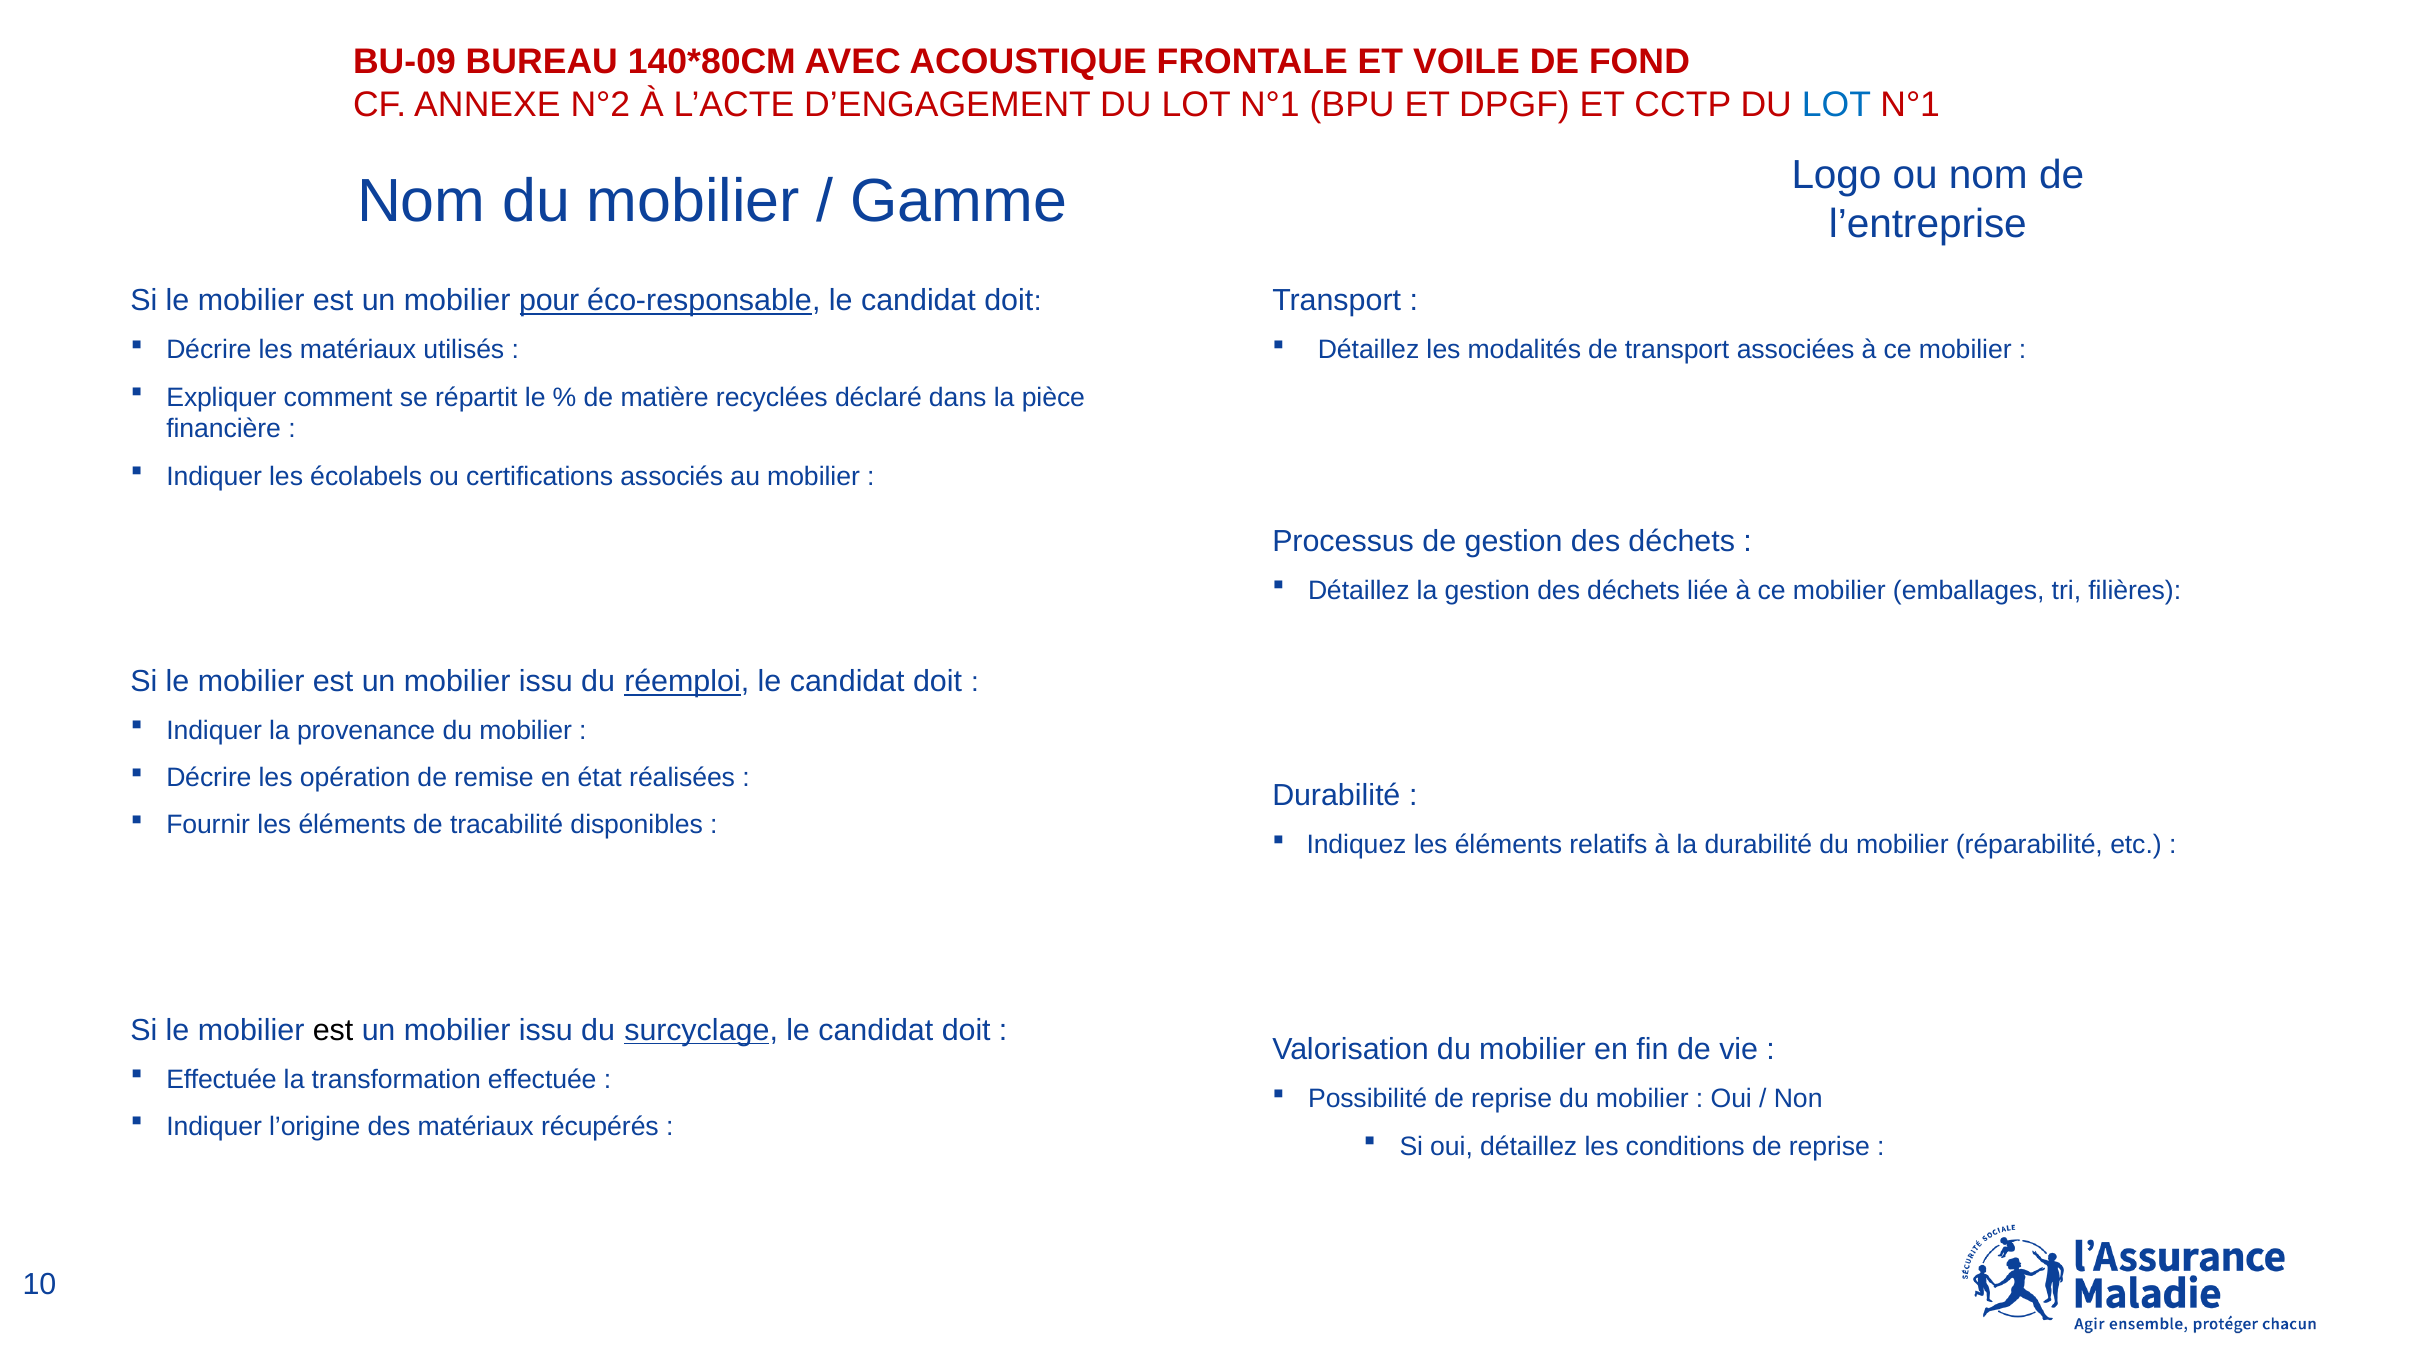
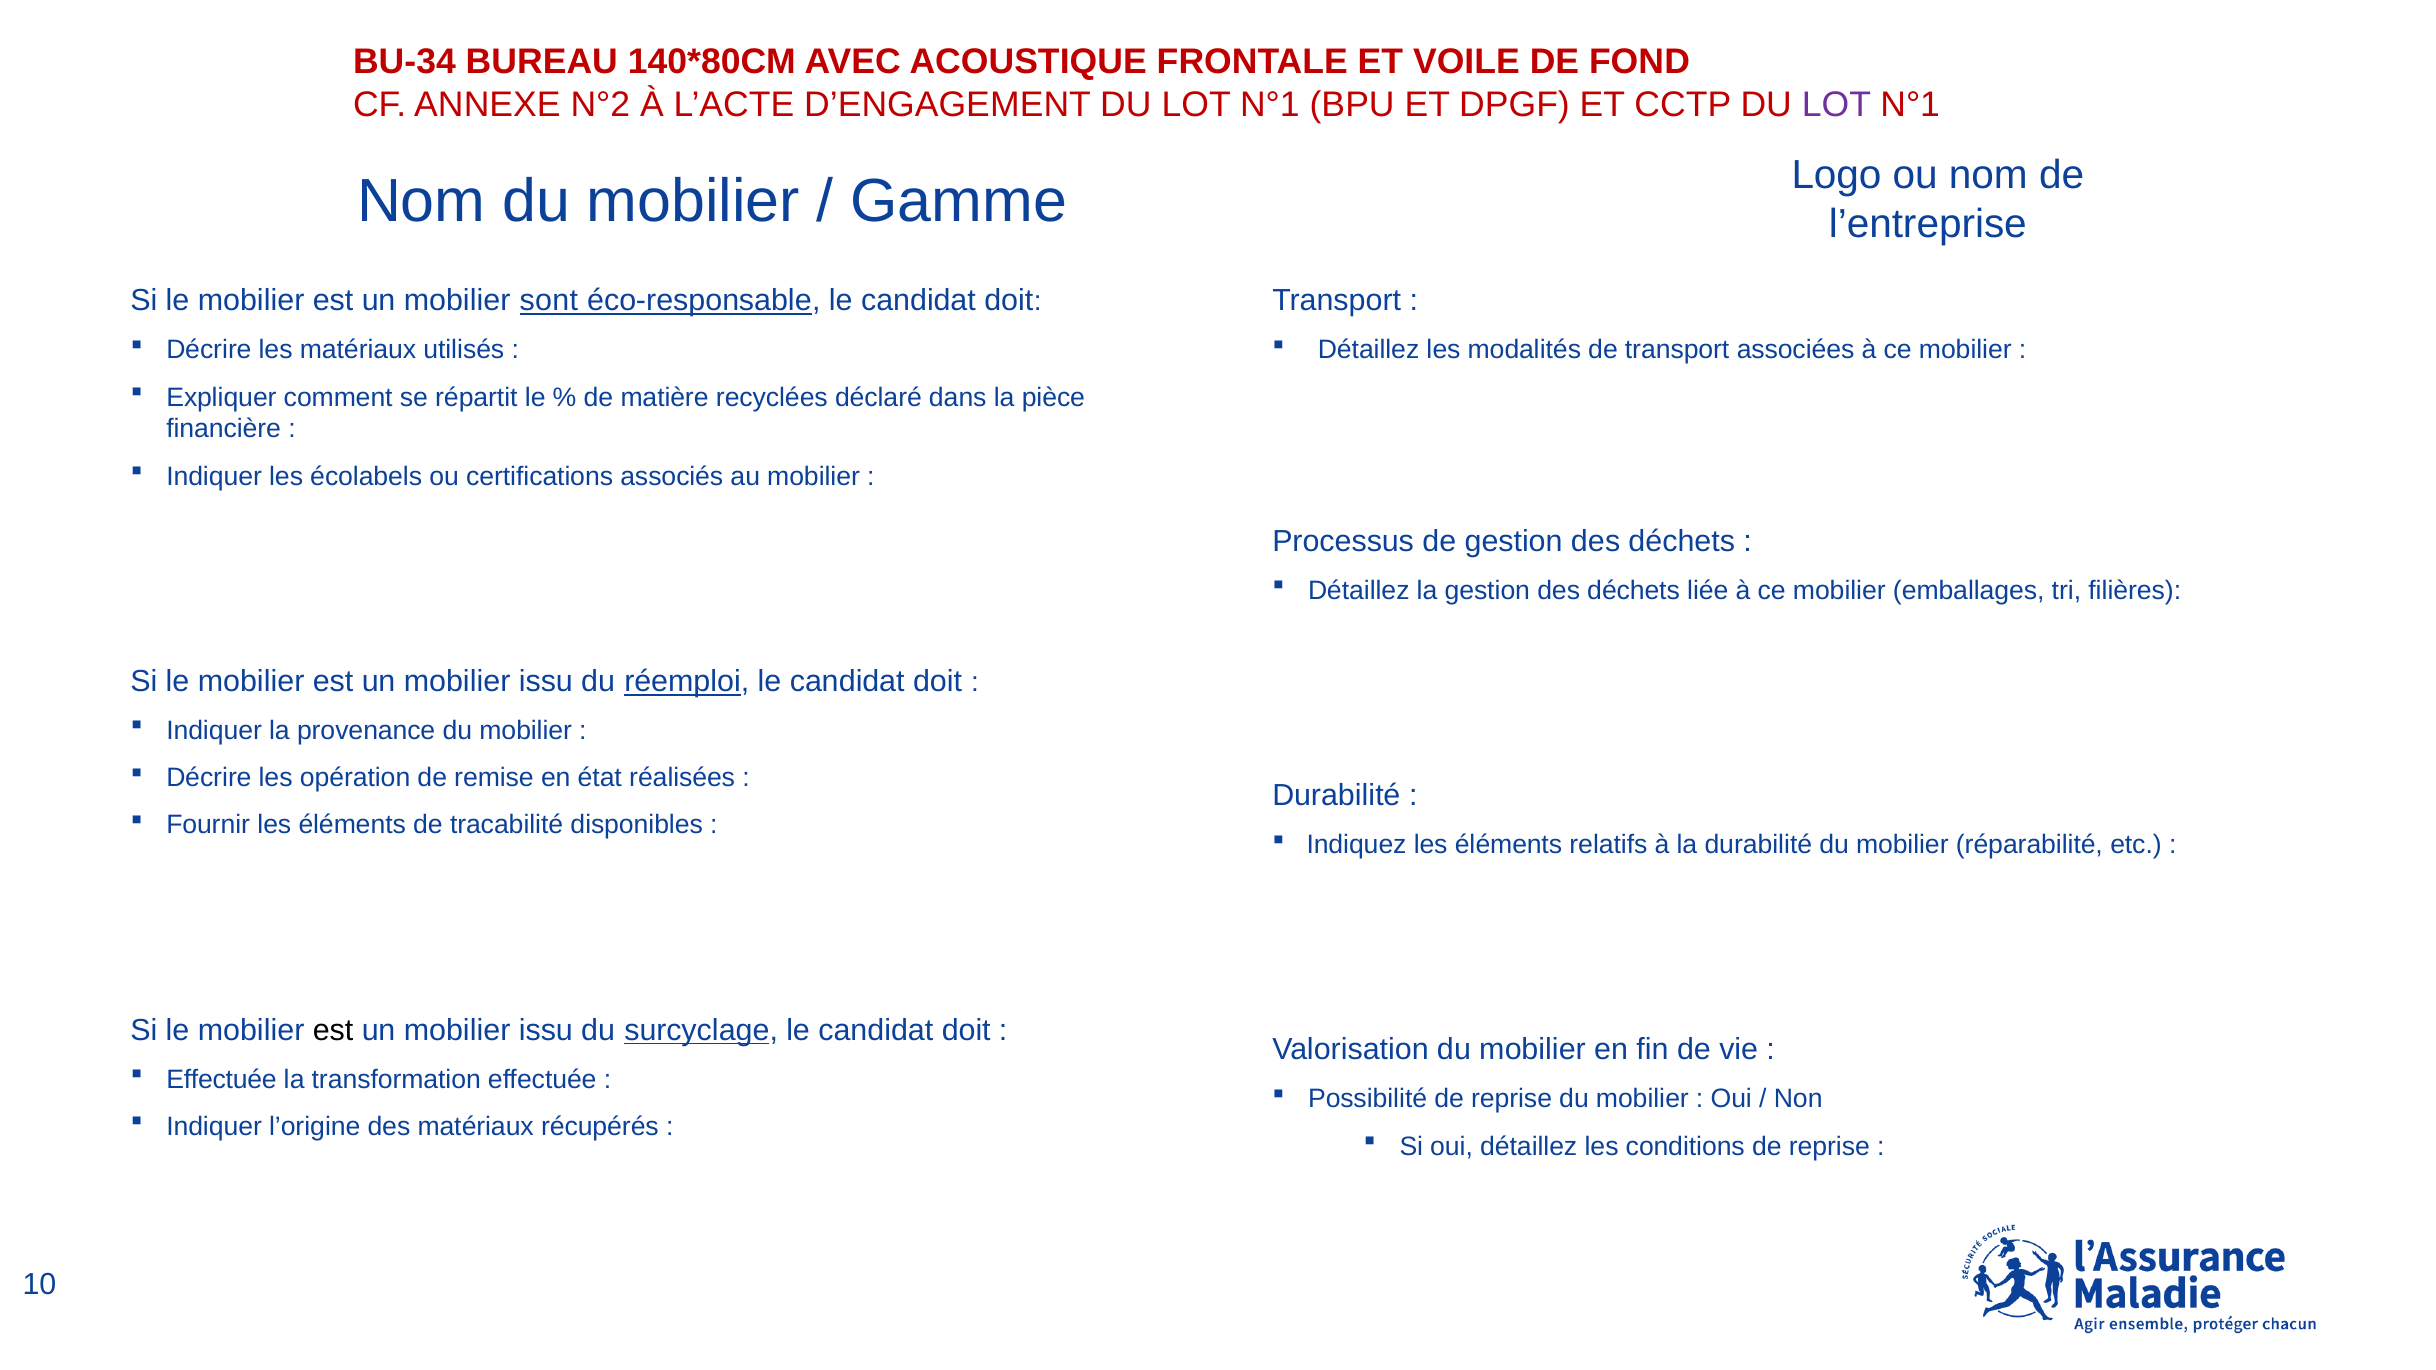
BU-09: BU-09 -> BU-34 (404, 62)
LOT colour: blue -> purple (1836, 105)
pour: pour -> sont (549, 301)
